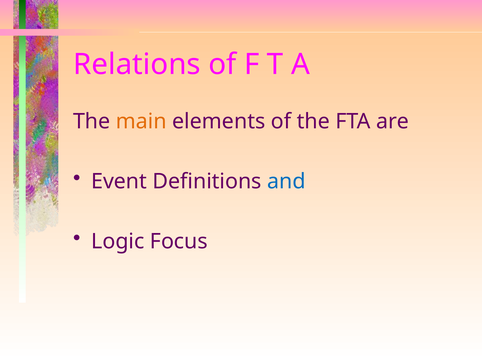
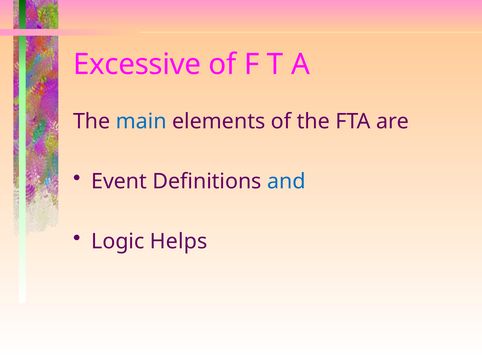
Relations: Relations -> Excessive (137, 64)
main colour: orange -> blue (141, 121)
Focus: Focus -> Helps (179, 241)
